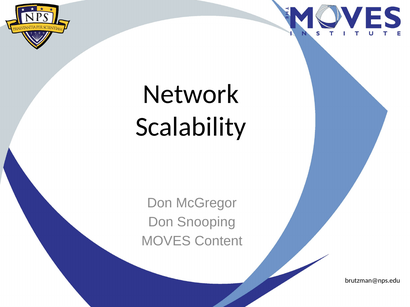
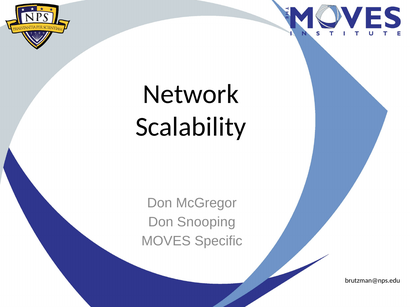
Content: Content -> Specific (218, 241)
